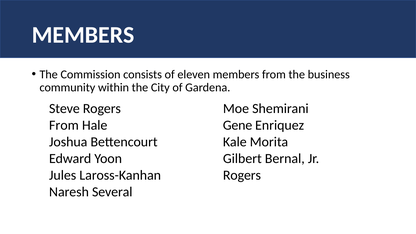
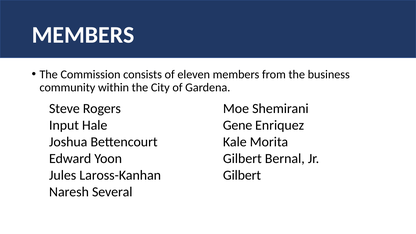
From: From -> Input (64, 125)
Rogers: Rogers -> Gilbert (242, 175)
